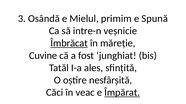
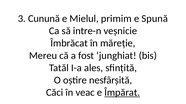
Osândă: Osândă -> Cunună (44, 19)
Îmbrăcat underline: present -> none (69, 43)
Cuvine: Cuvine -> Mereu (43, 56)
